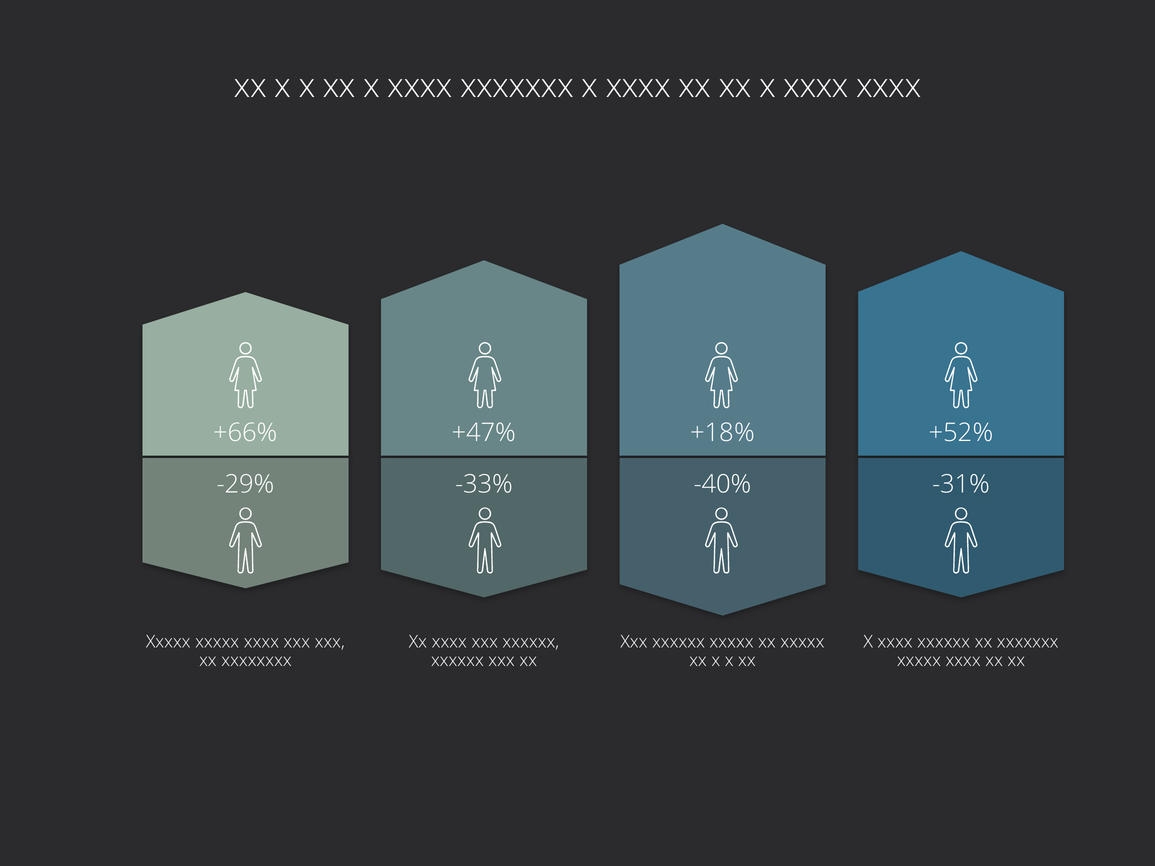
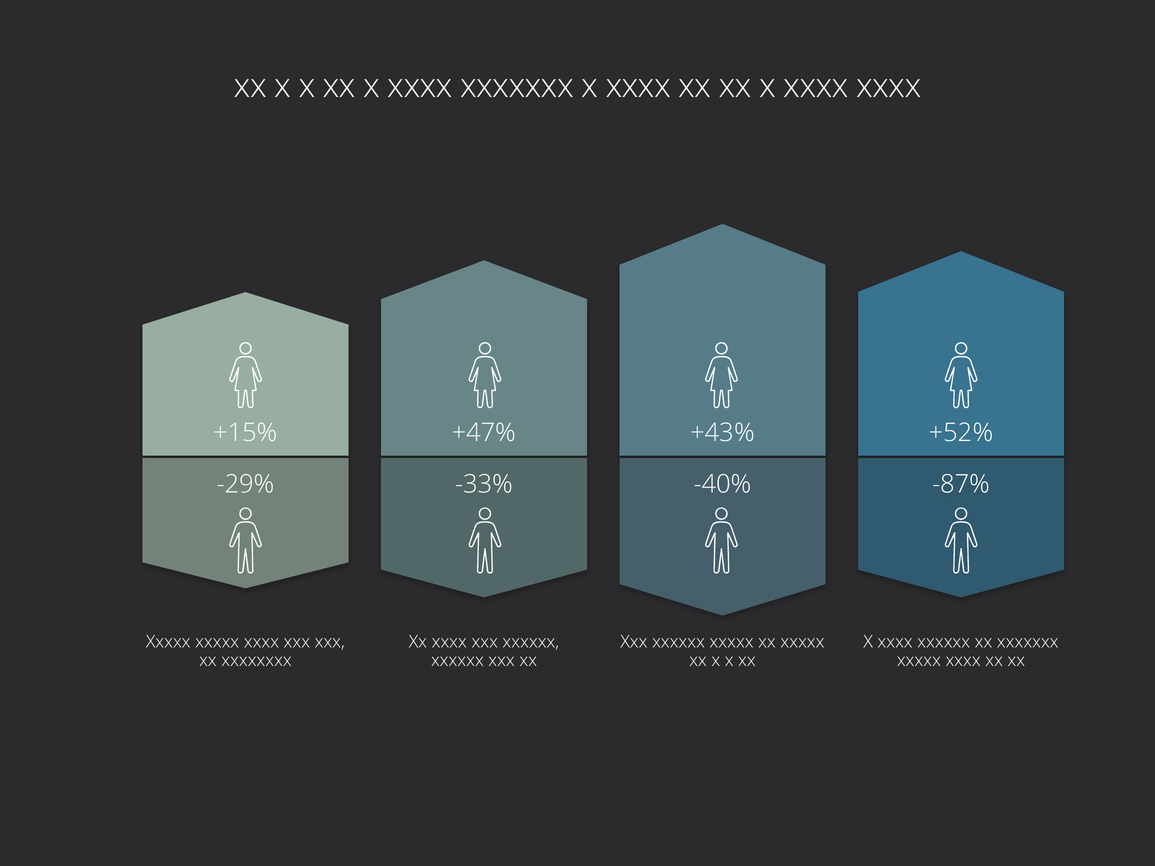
+66%: +66% -> +15% (245, 433)
+18%: +18% -> +43% (723, 433)
-31%: -31% -> -87% (961, 485)
